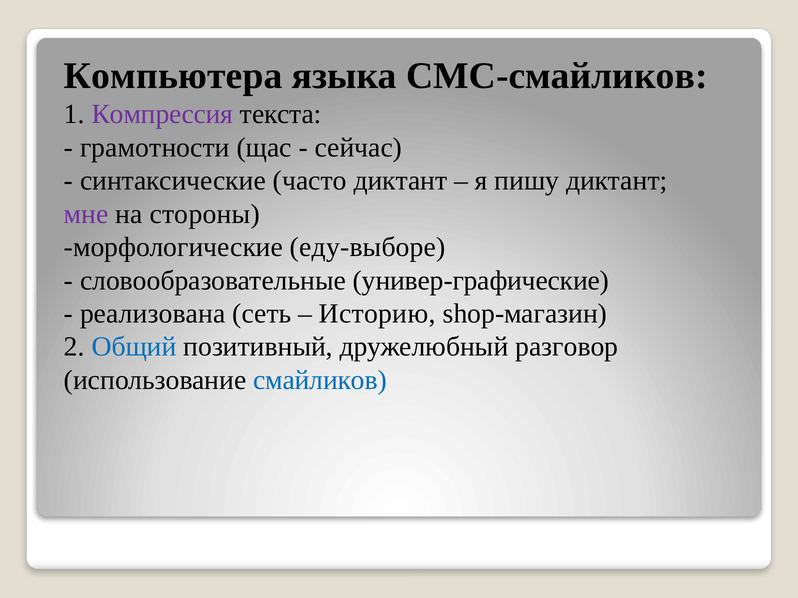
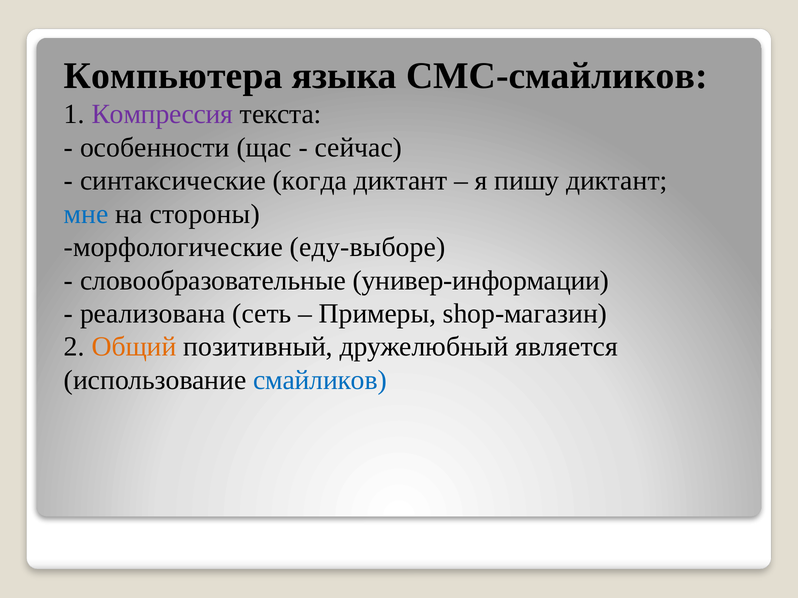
грамотности: грамотности -> особенности (155, 148)
часто: часто -> когда (310, 181)
мне colour: purple -> blue (86, 214)
универ-графические: универ-графические -> универ-информации (481, 281)
Историю: Историю -> Примеры (377, 314)
Общий colour: blue -> orange (134, 347)
разговор: разговор -> является (567, 347)
